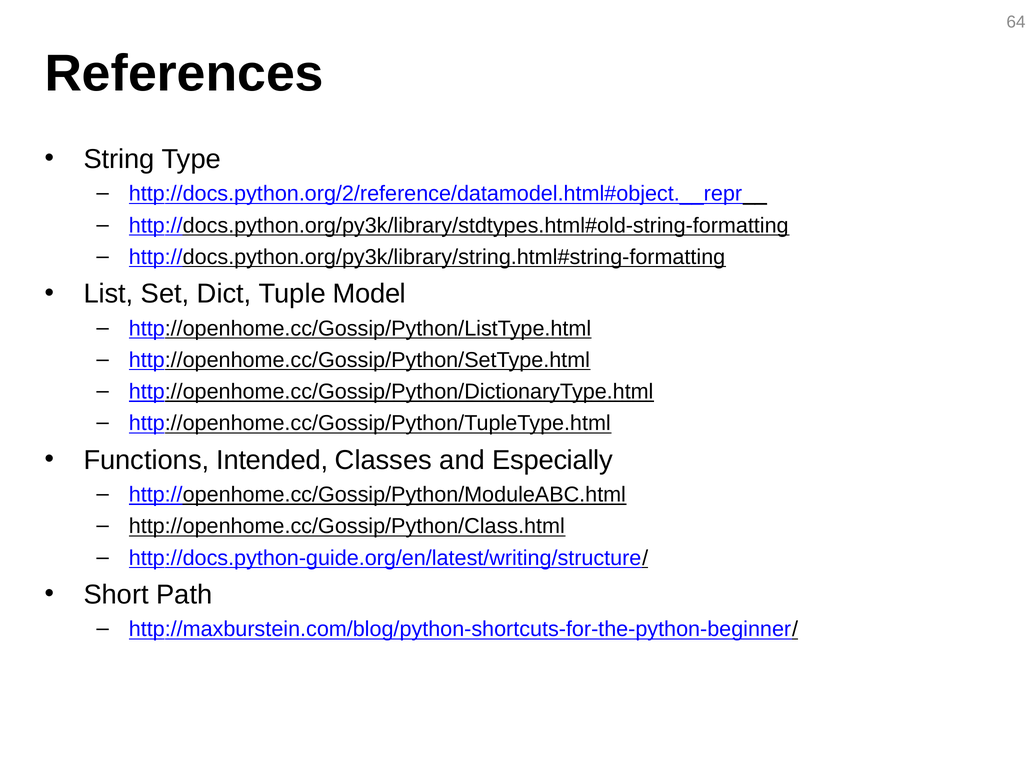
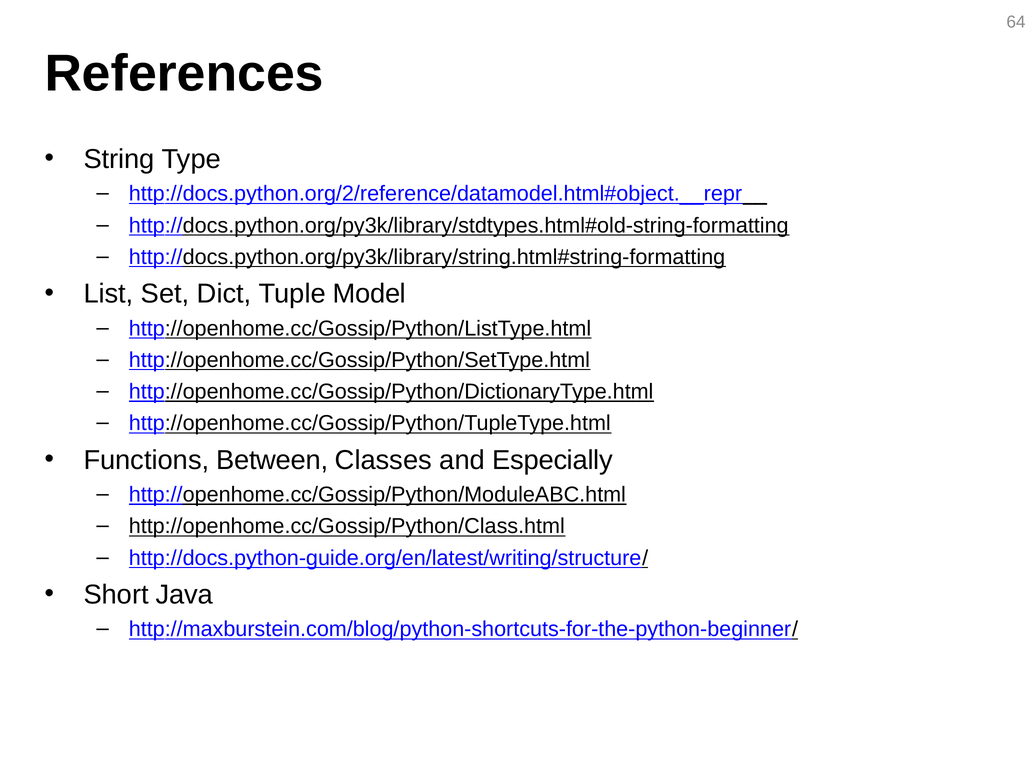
Intended: Intended -> Between (272, 460)
Path: Path -> Java (184, 595)
